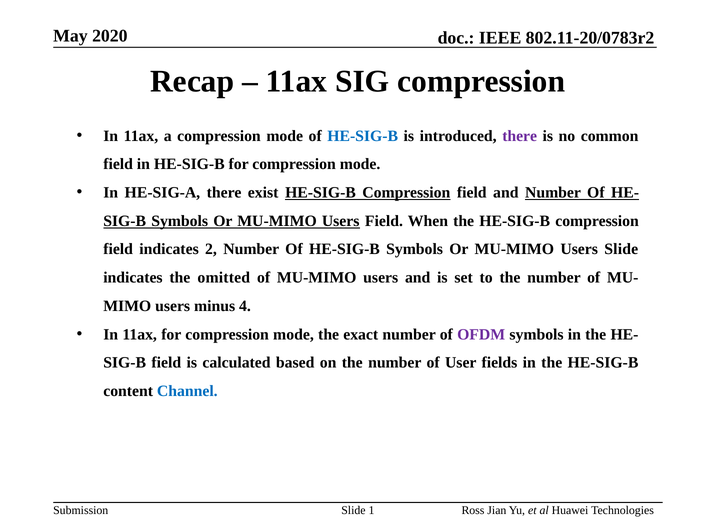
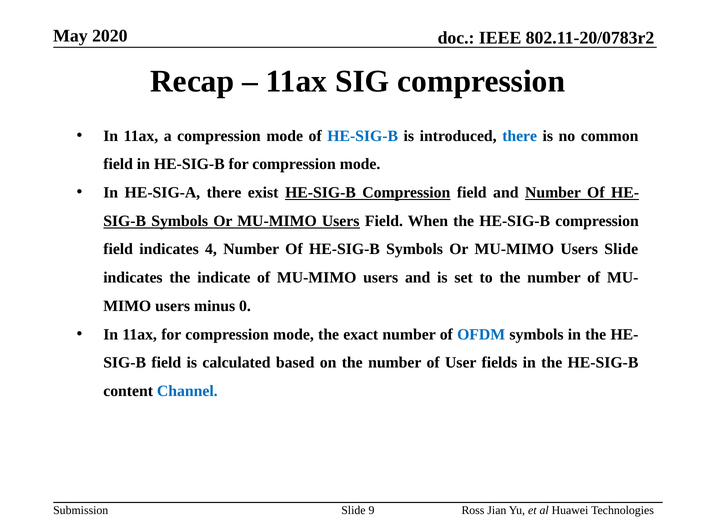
there colour: purple -> blue (520, 136)
2: 2 -> 4 (211, 250)
omitted: omitted -> indicate (224, 278)
4: 4 -> 0 (245, 306)
OFDM colour: purple -> blue (481, 335)
1: 1 -> 9 (372, 511)
